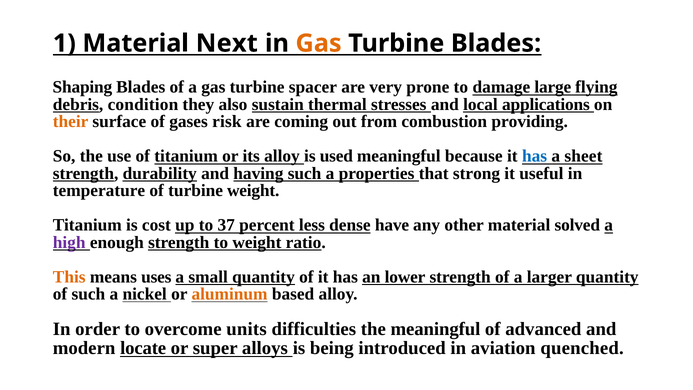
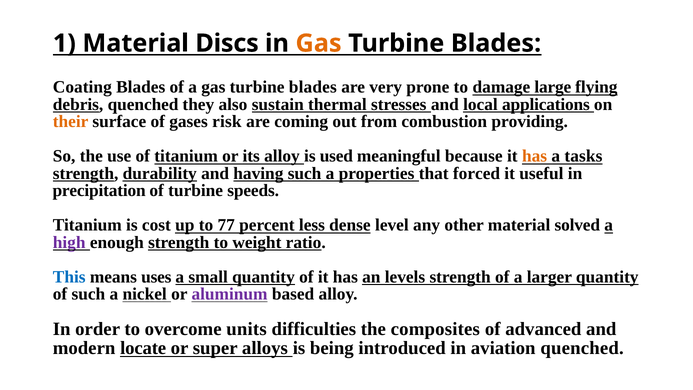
Next: Next -> Discs (227, 43)
Shaping: Shaping -> Coating (82, 87)
a gas turbine spacer: spacer -> blades (313, 87)
debris condition: condition -> quenched (143, 104)
has colour: blue -> orange (535, 156)
sheet: sheet -> tasks (583, 156)
strong: strong -> forced (477, 173)
temperature: temperature -> precipitation (99, 191)
turbine weight: weight -> speeds (253, 191)
37: 37 -> 77 (226, 225)
have: have -> level (392, 225)
This colour: orange -> blue (69, 277)
lower: lower -> levels (405, 277)
aluminum colour: orange -> purple (230, 294)
the meaningful: meaningful -> composites (435, 329)
